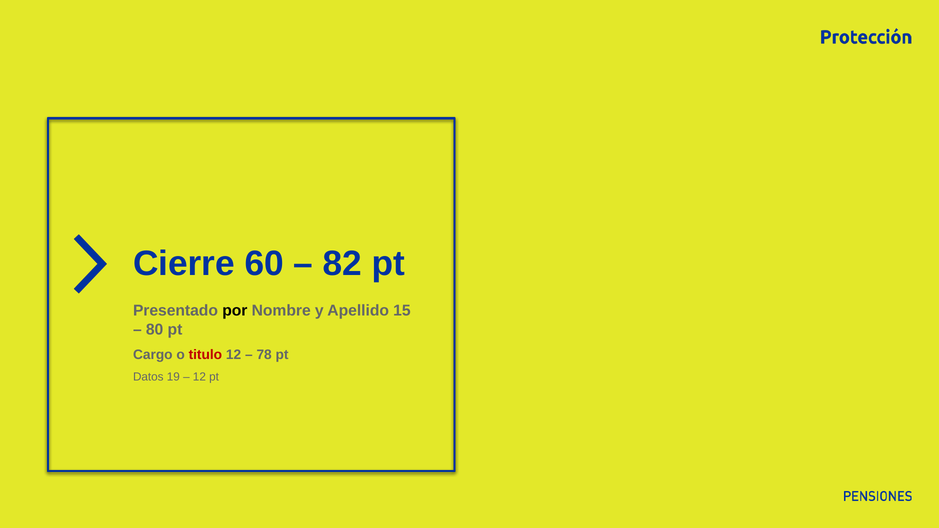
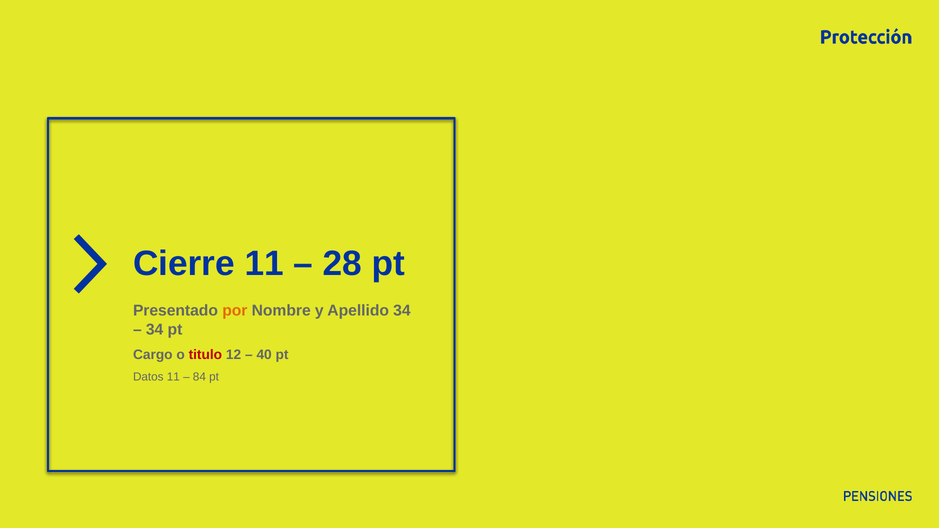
Cierre 60: 60 -> 11 (264, 264)
82: 82 -> 28 (342, 264)
por colour: black -> orange (235, 311)
Apellido 15: 15 -> 34 (402, 311)
80: 80 -> 34 (155, 330)
78: 78 -> 40 (264, 355)
Datos 19: 19 -> 11 (173, 377)
12: 12 -> 84 (199, 377)
